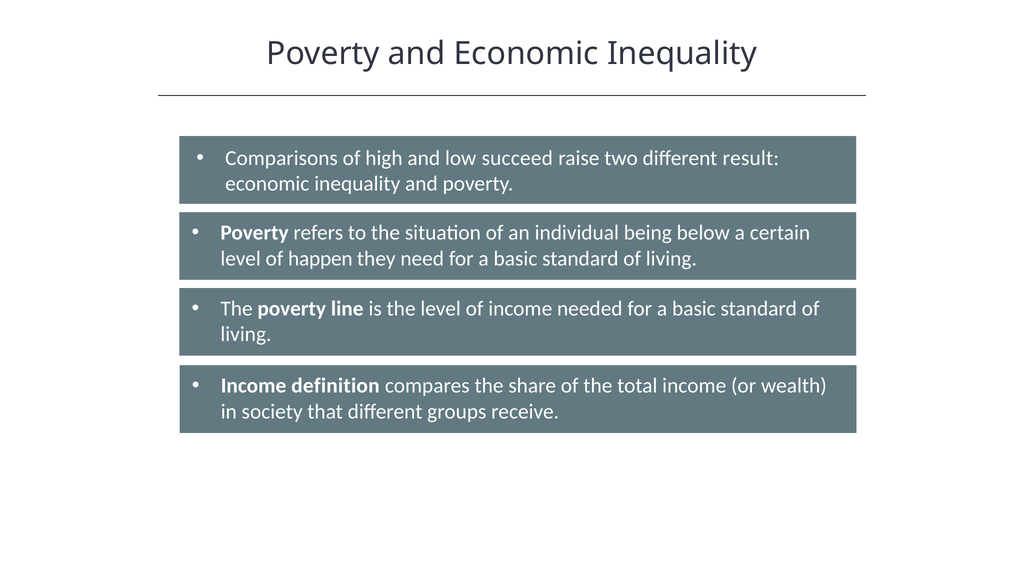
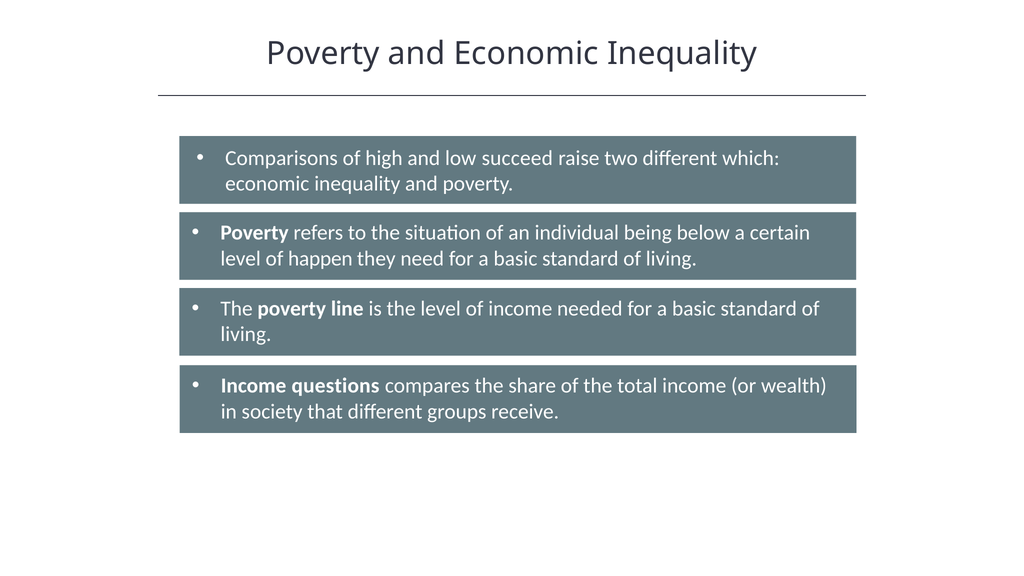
result: result -> which (751, 158)
definition: definition -> questions (335, 386)
